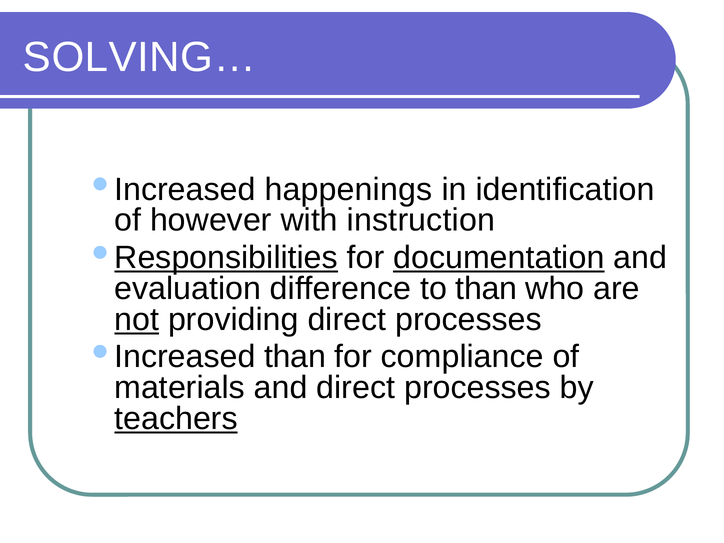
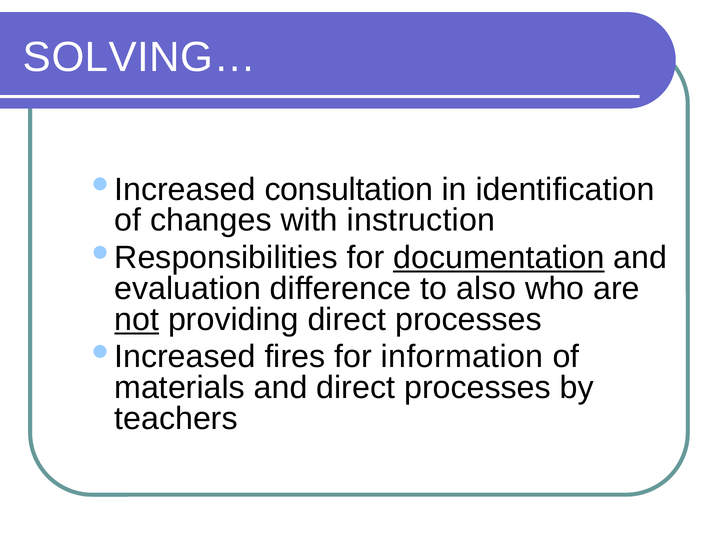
happenings: happenings -> consultation (349, 189)
however: however -> changes (211, 220)
Responsibilities underline: present -> none (226, 258)
to than: than -> also (486, 289)
Increased than: than -> fires (295, 357)
compliance: compliance -> information (462, 357)
teachers underline: present -> none (176, 419)
